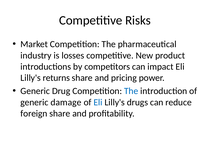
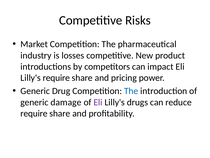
Lilly's returns: returns -> require (56, 78)
Eli colour: blue -> purple (98, 102)
foreign: foreign -> require (34, 113)
